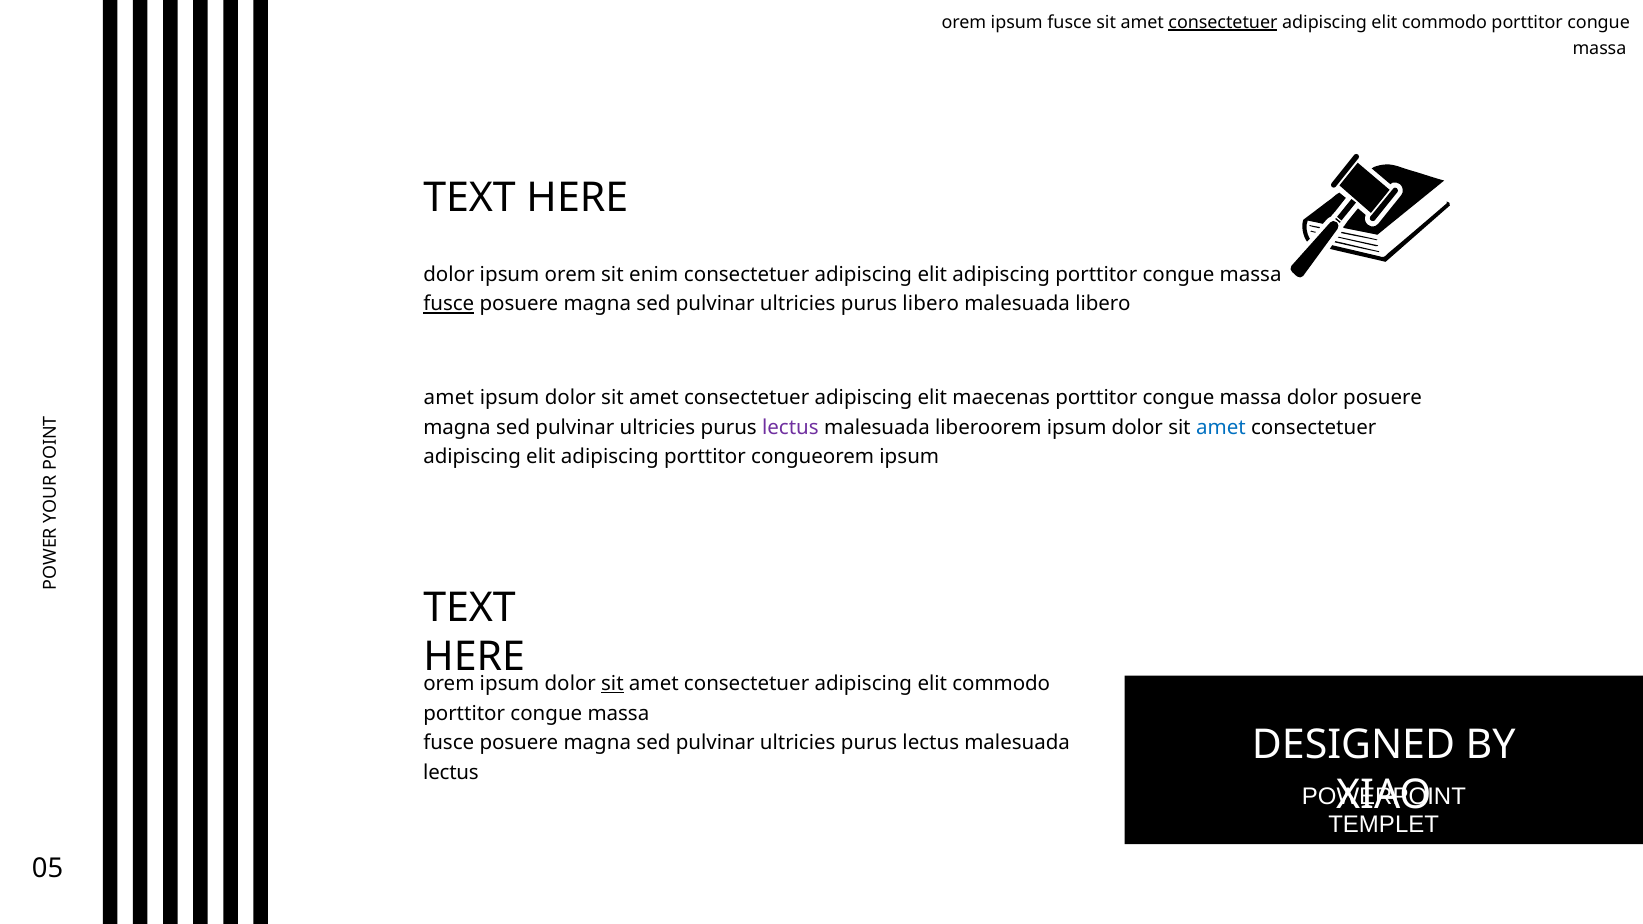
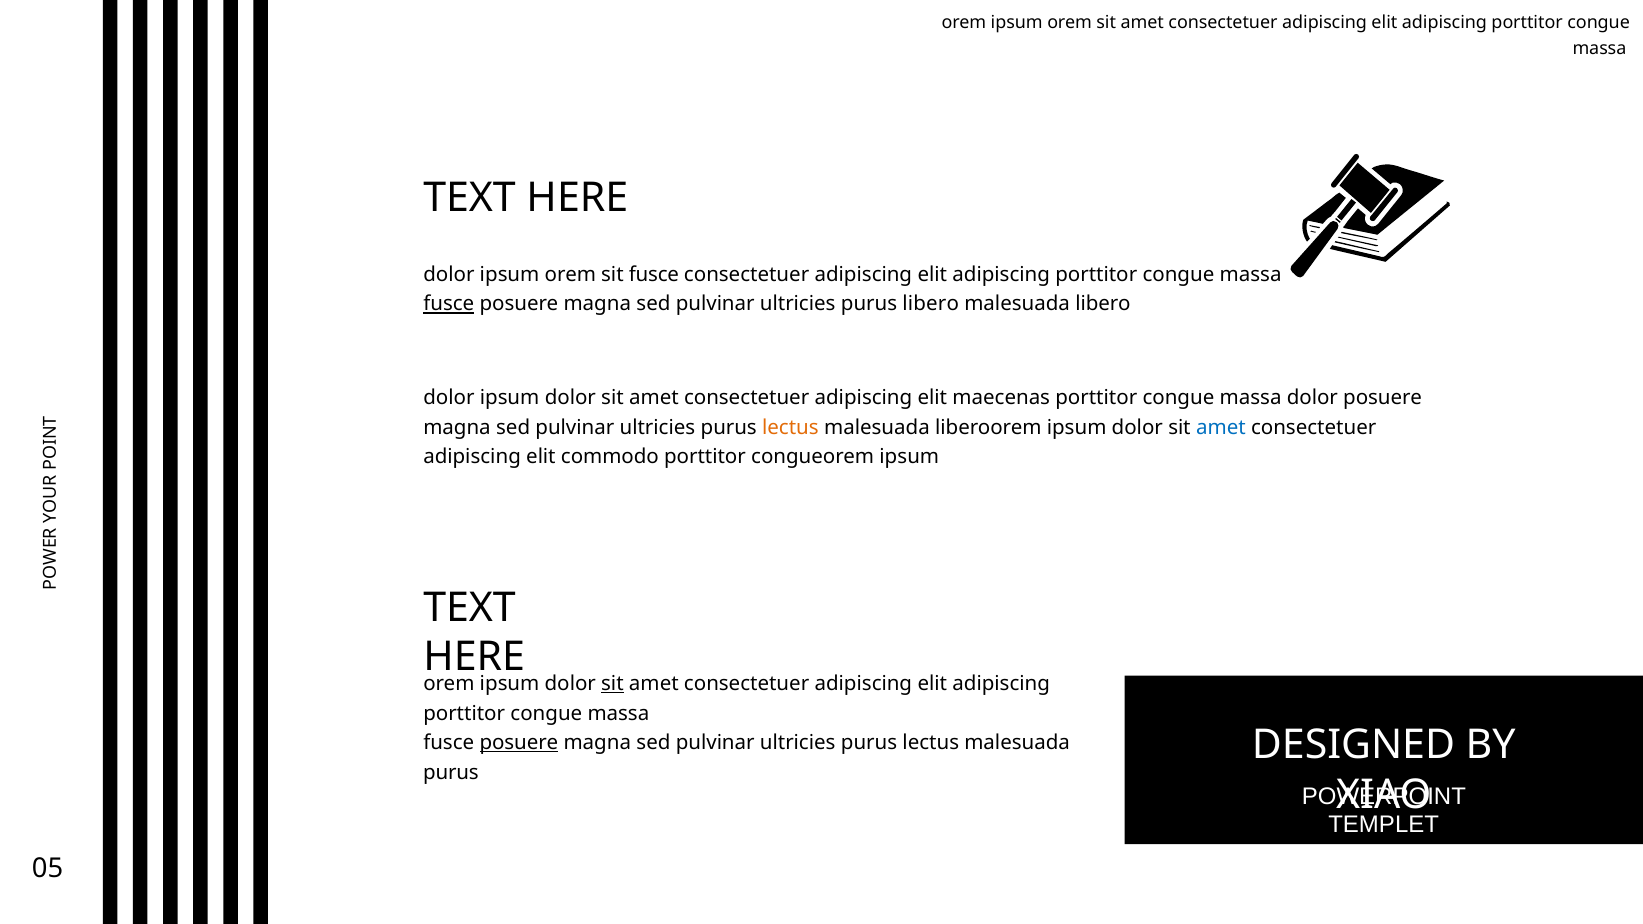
orem ipsum fusce: fusce -> orem (1070, 22)
consectetuer underline: present -> none (1223, 22)
commodo: commodo -> adipiscing (1444, 22)
sit enim: enim -> fusce (654, 275)
amet: amet -> dolor (449, 398)
lectus colour: purple -> orange (790, 427)
adipiscing: adipiscing -> commodo (610, 457)
commodo: commodo -> adipiscing (1001, 684)
posuere underline: none -> present (519, 743)
lectus: lectus -> purus (451, 773)
